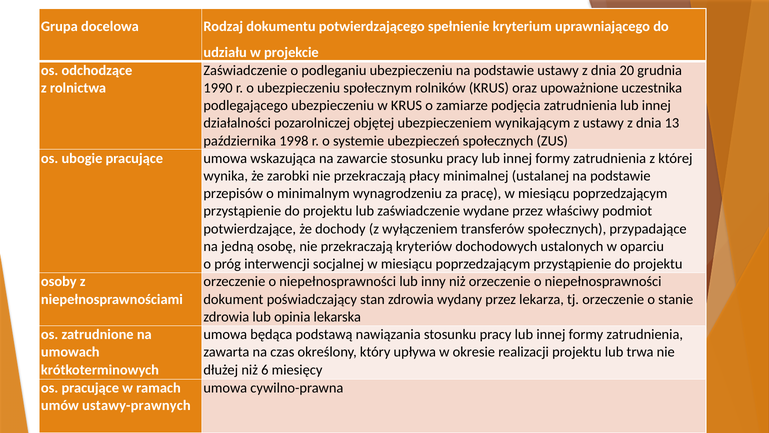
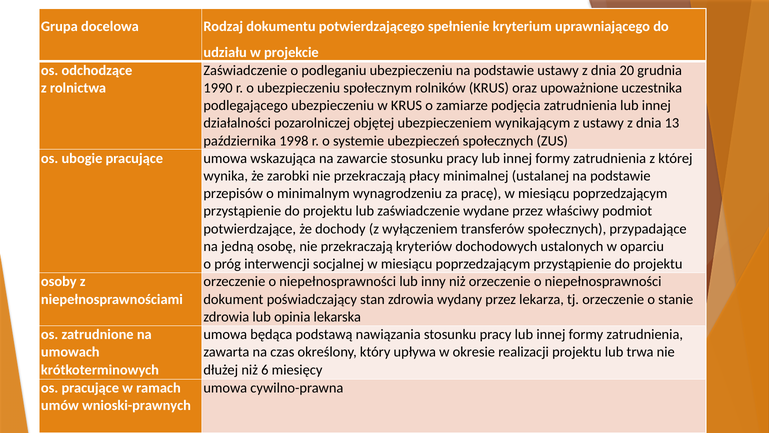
ustawy-prawnych: ustawy-prawnych -> wnioski-prawnych (136, 405)
